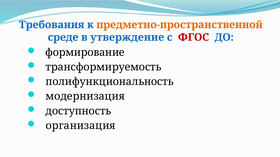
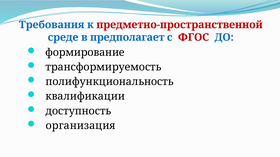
предметно-пространственной colour: orange -> red (180, 25)
утверждение: утверждение -> предполагает (127, 37)
модернизация: модернизация -> квалификации (85, 97)
